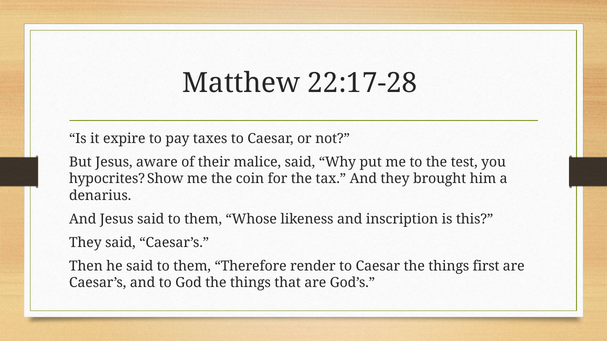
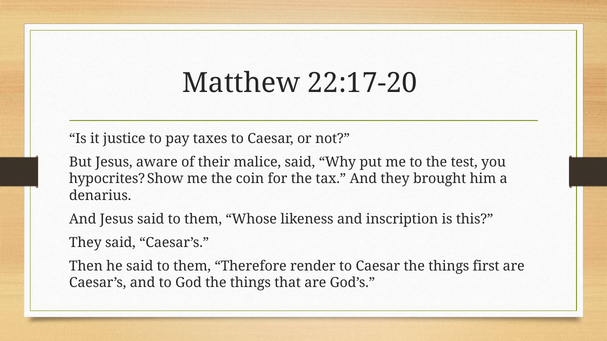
22:17-28: 22:17-28 -> 22:17-20 (362, 83)
expire: expire -> justice (124, 139)
